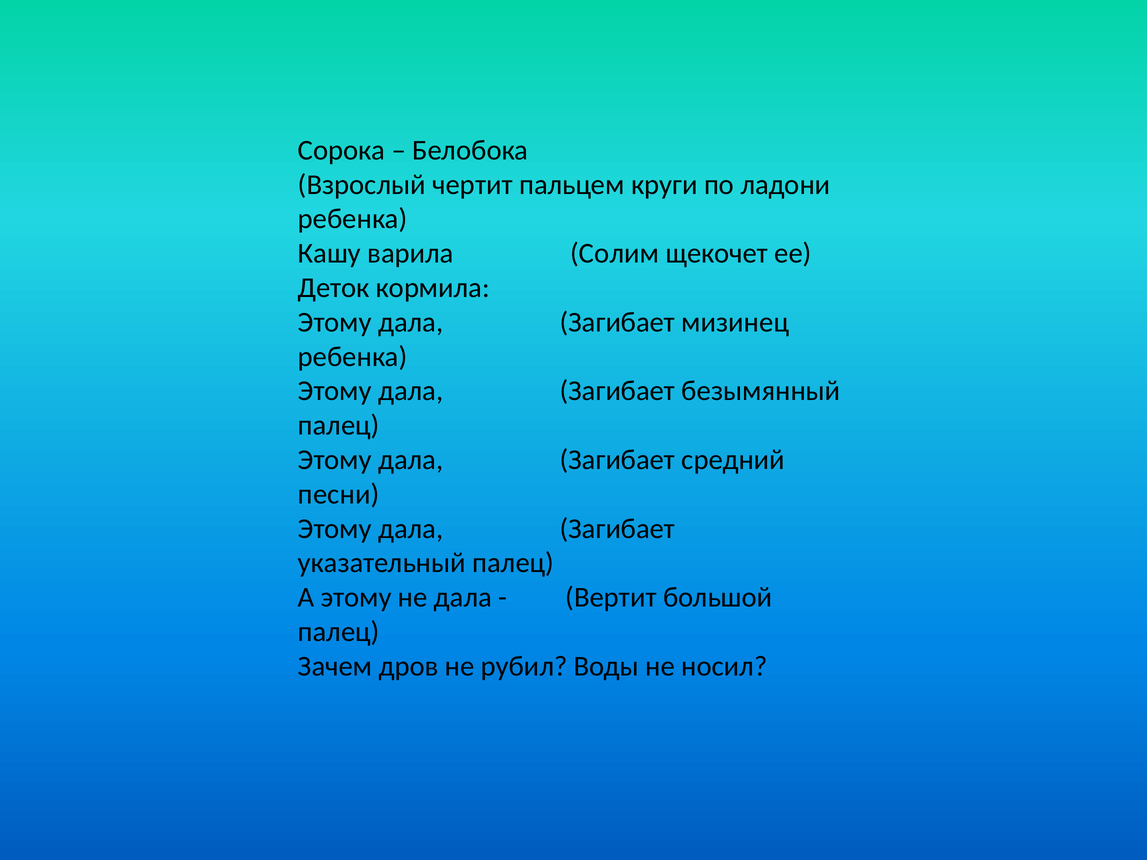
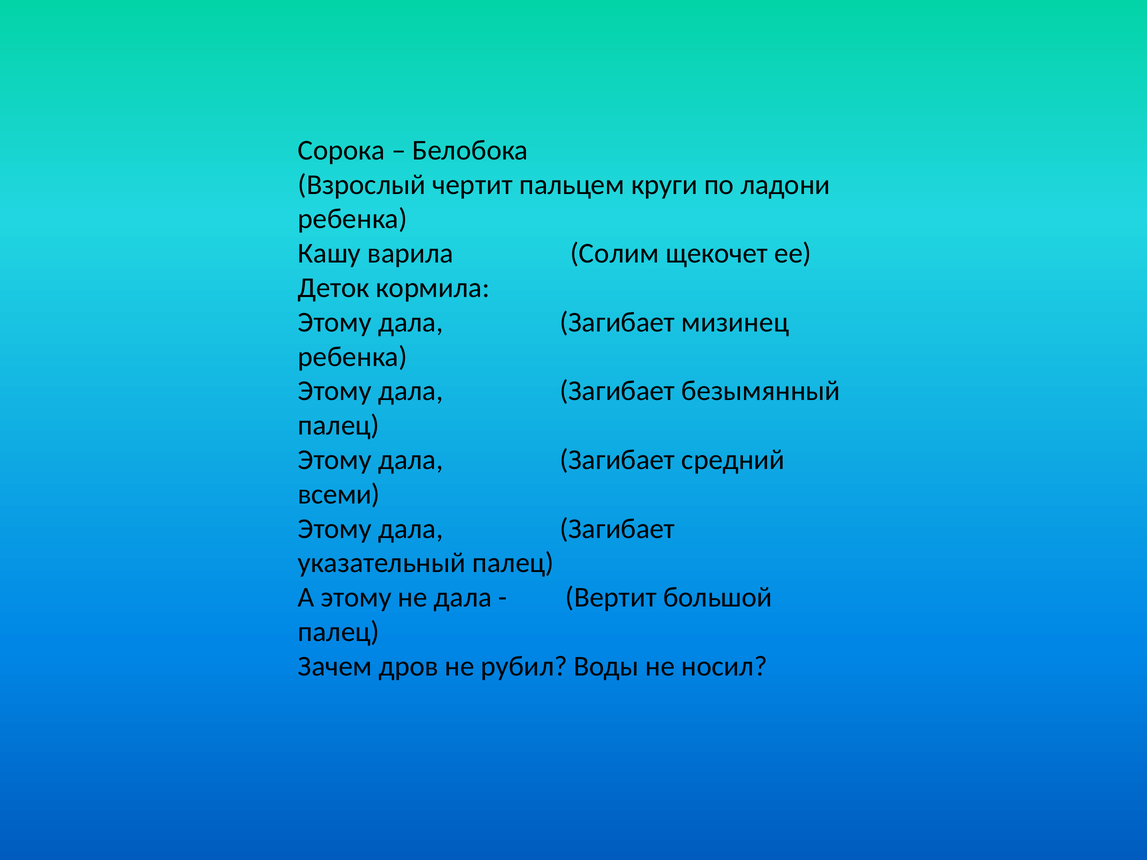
песни: песни -> всеми (339, 494)
